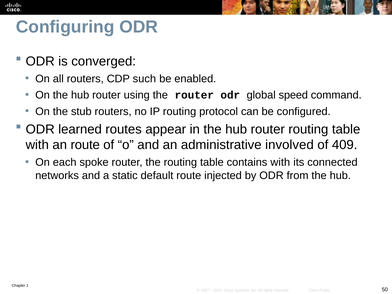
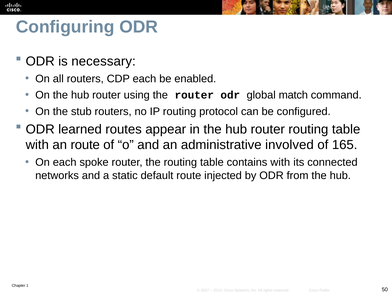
converged: converged -> necessary (104, 61)
CDP such: such -> each (144, 79)
speed: speed -> match (293, 95)
409: 409 -> 165 (345, 145)
